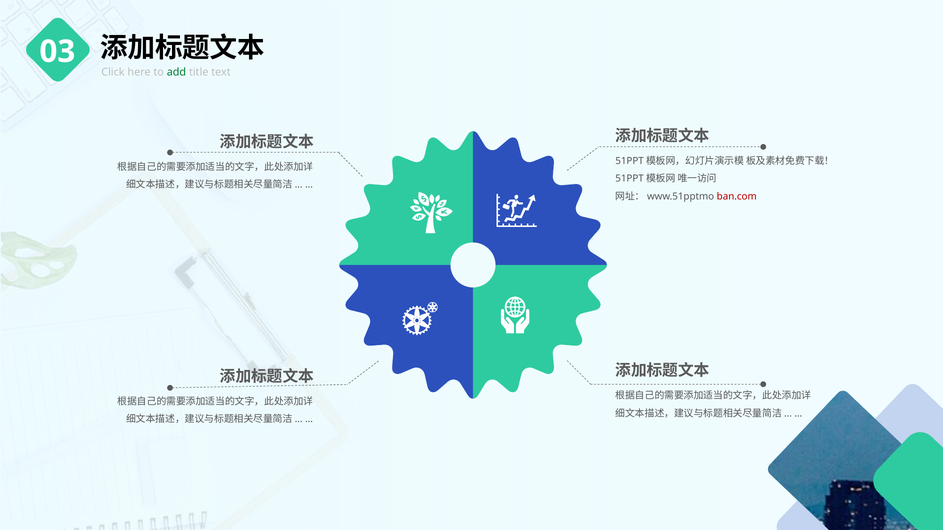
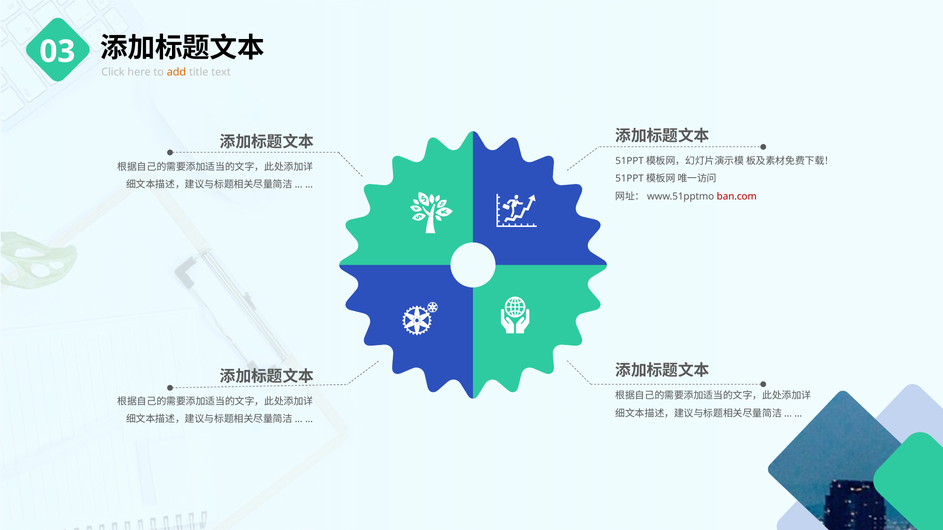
add colour: green -> orange (176, 72)
